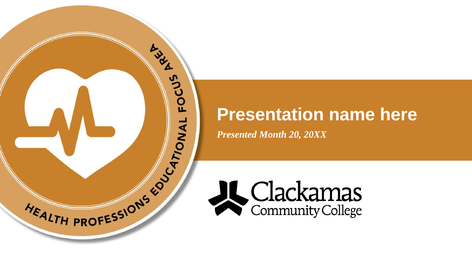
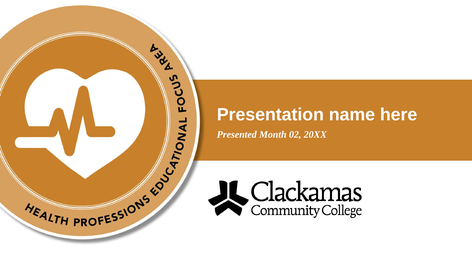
20: 20 -> 02 (295, 134)
